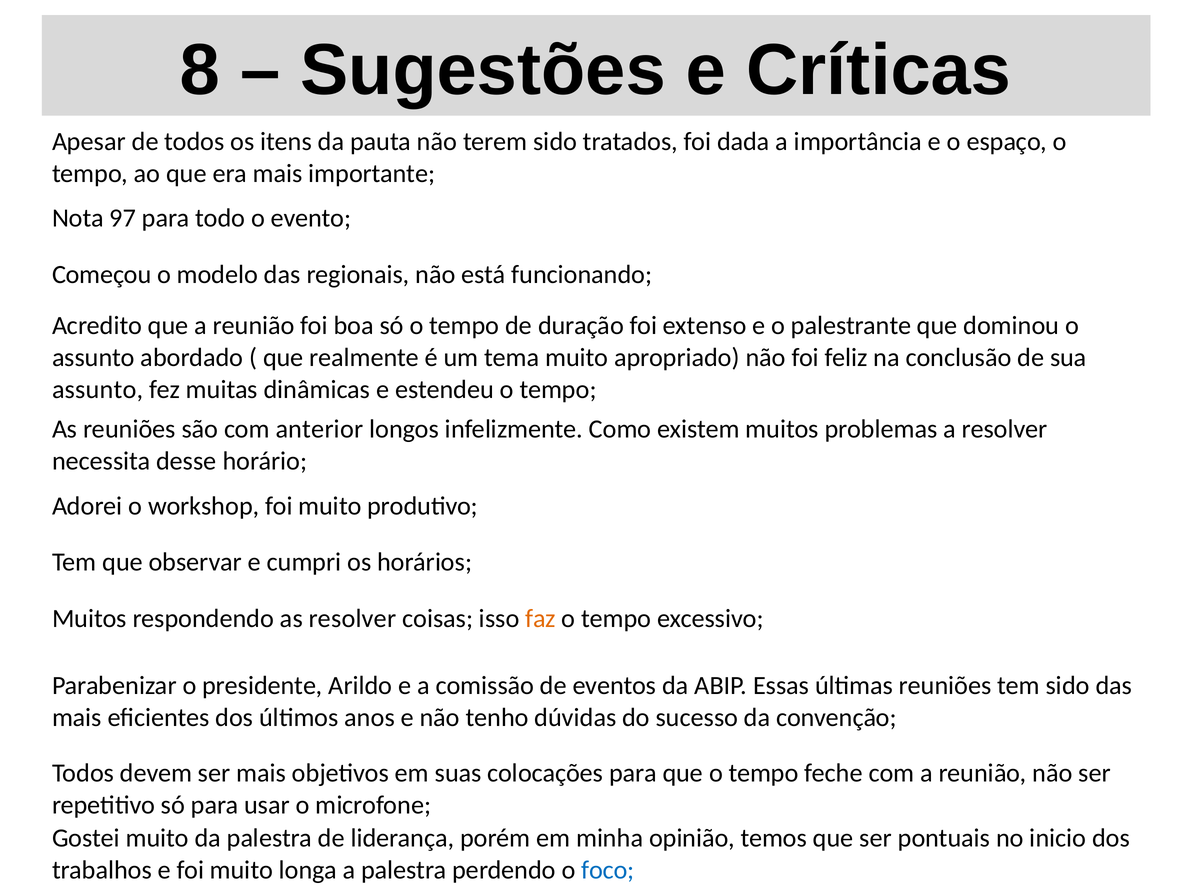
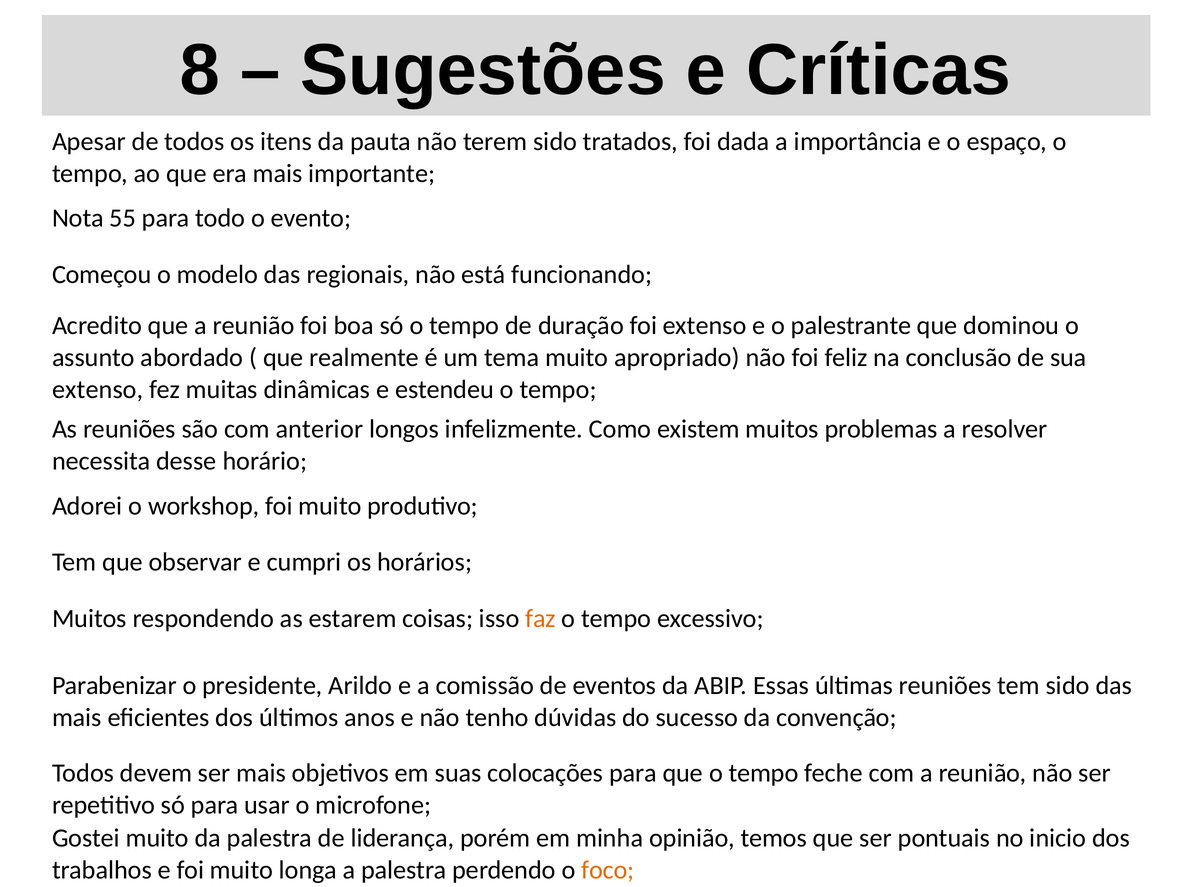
97: 97 -> 55 (123, 218)
assunto: assunto -> extenso (98, 390)
as resolver: resolver -> estarem (353, 619)
foco colour: blue -> orange (608, 870)
